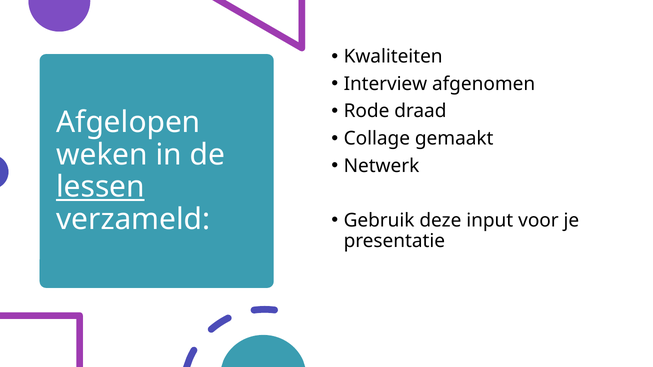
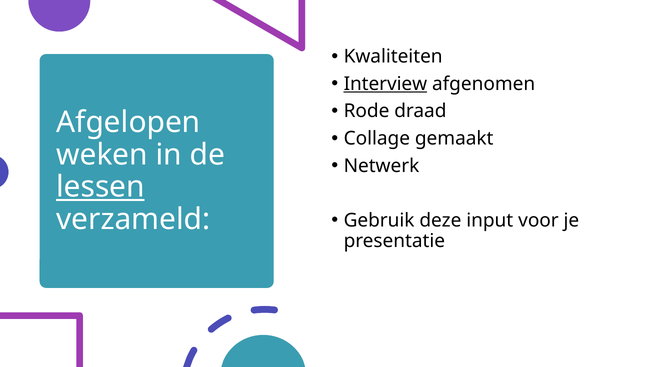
Interview underline: none -> present (385, 84)
